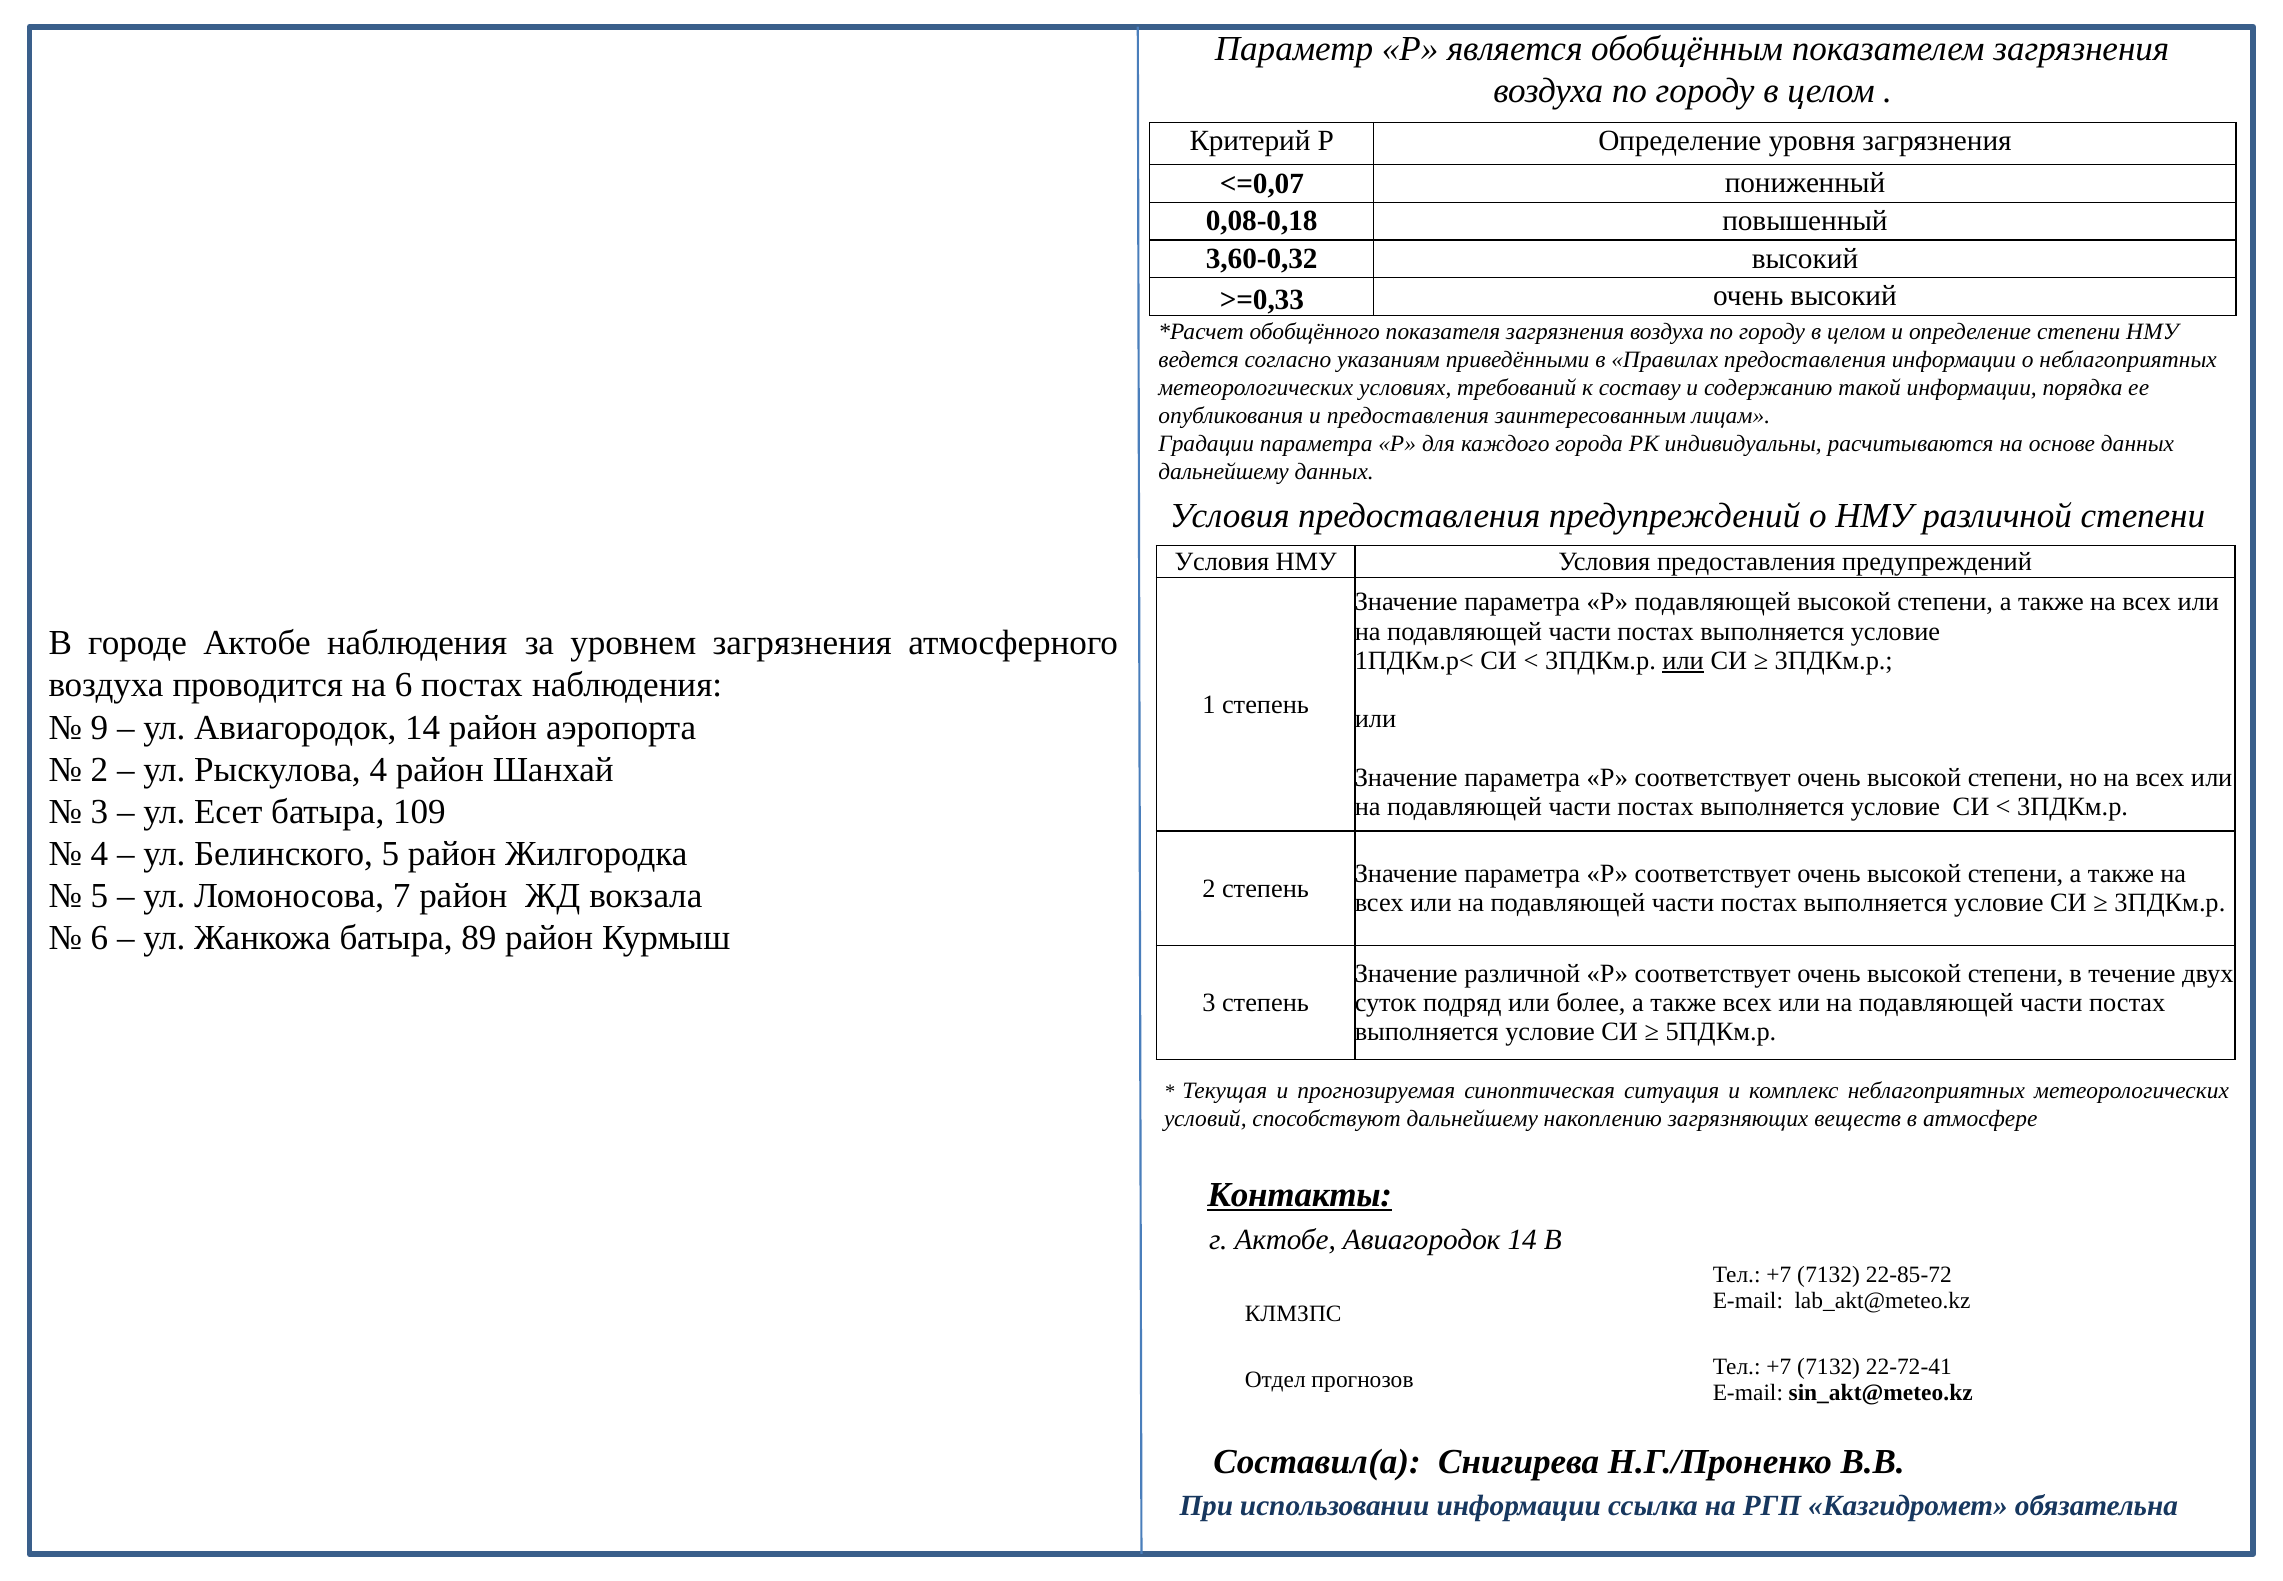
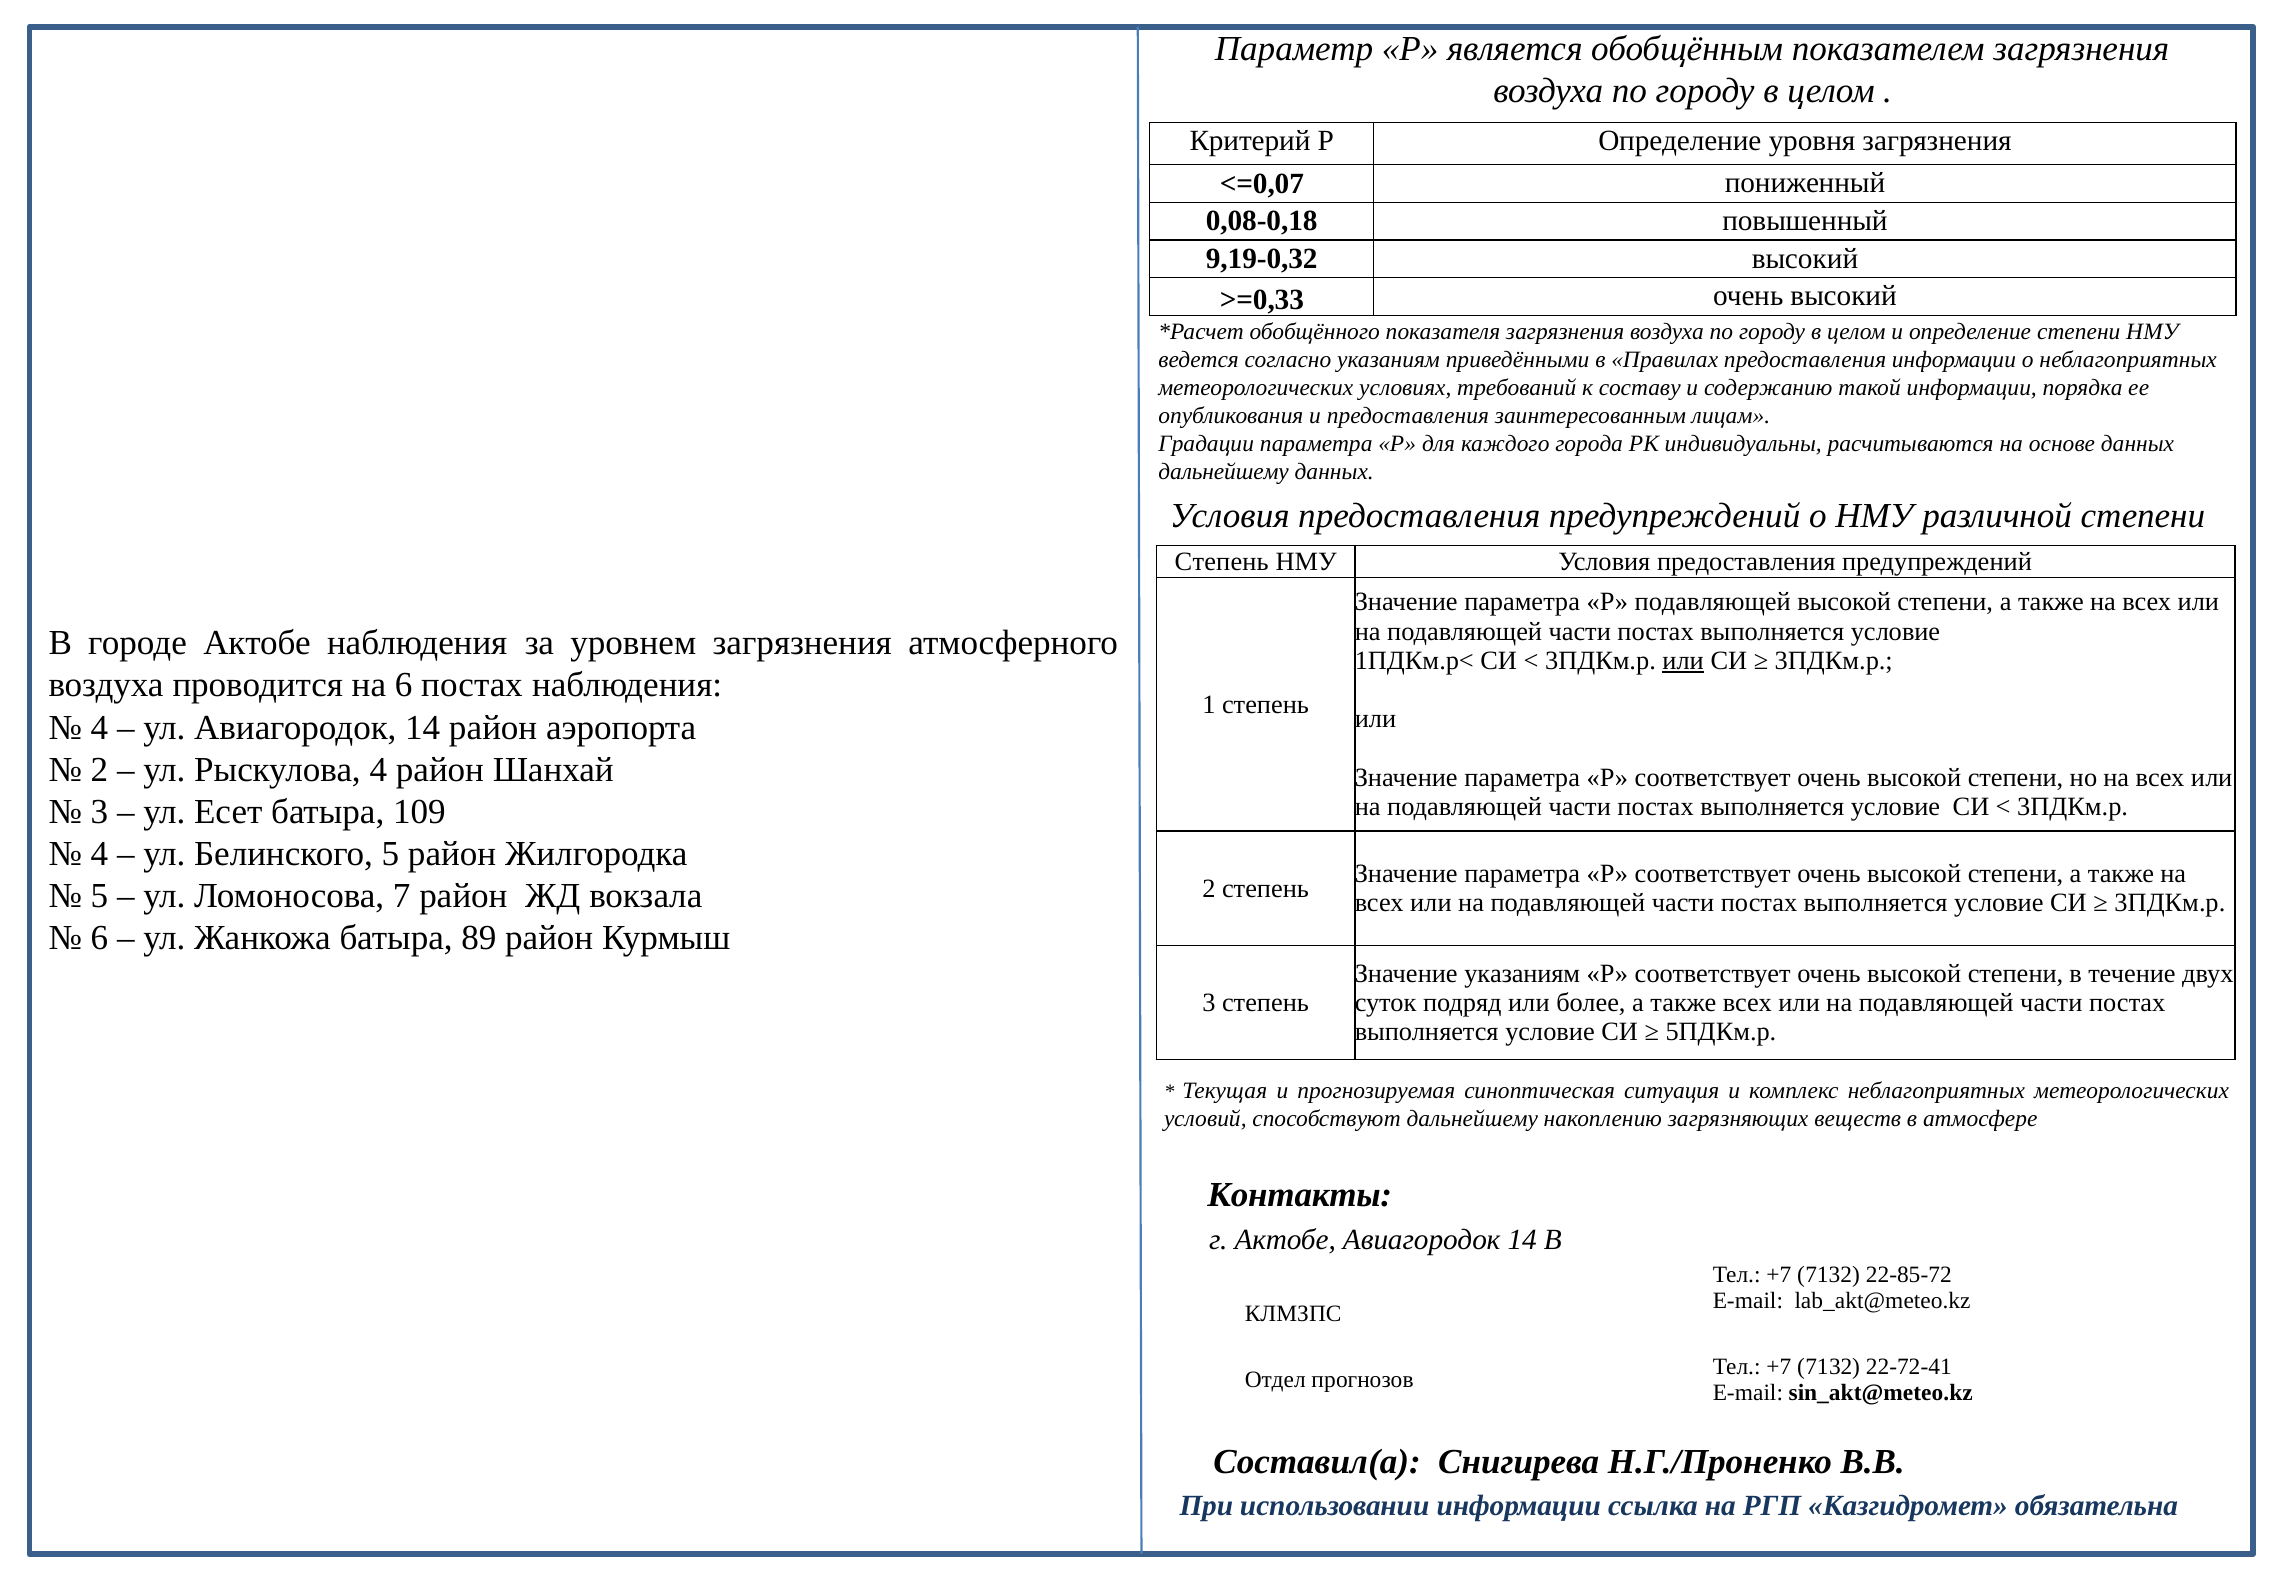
3,60-0,32: 3,60-0,32 -> 9,19-0,32 (1262, 259)
Условия: Условия -> Степень (1222, 561)
9: 9 -> 4 (99, 727)
Значение различной: различной -> указаниям (1522, 973)
Контакты underline: present -> none (1300, 1195)
